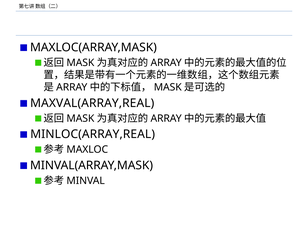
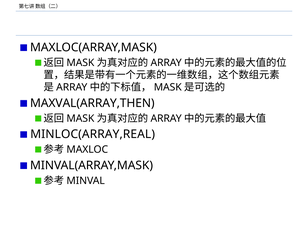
MAXVAL(ARRAY,REAL: MAXVAL(ARRAY,REAL -> MAXVAL(ARRAY,THEN (92, 103)
